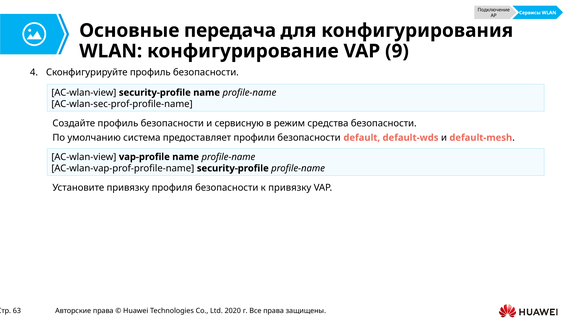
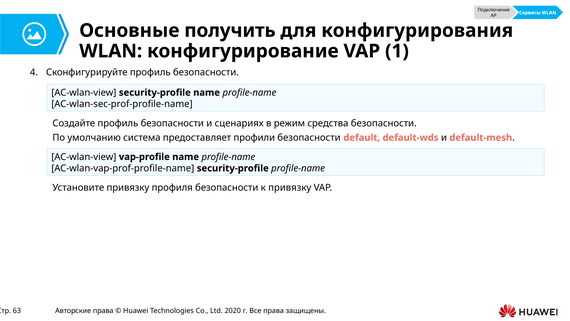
передача: передача -> получить (230, 31)
9: 9 -> 1 (397, 51)
сервисную: сервисную -> сценариях (239, 123)
